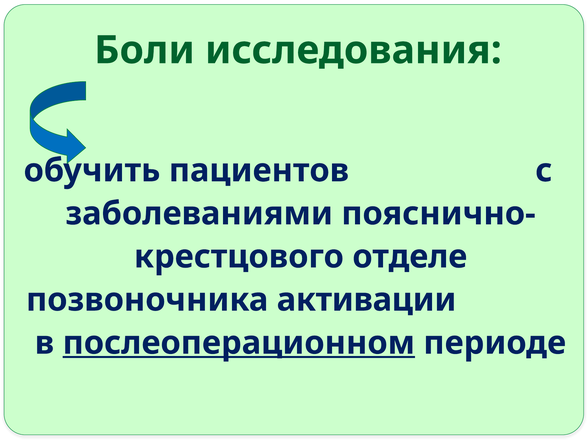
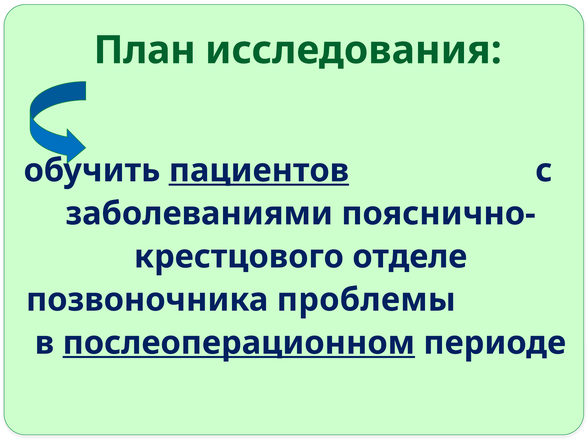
Боли: Боли -> План (145, 50)
пациентов underline: none -> present (259, 171)
активации: активации -> проблемы (366, 300)
